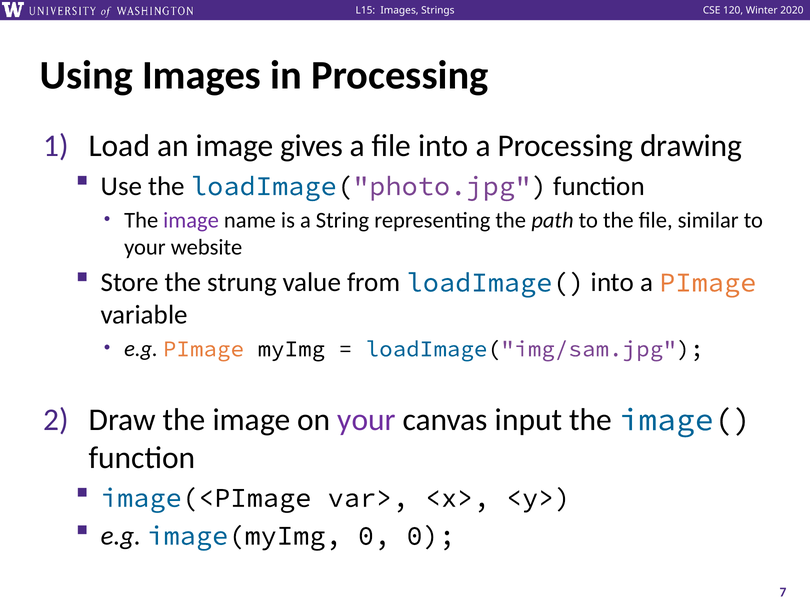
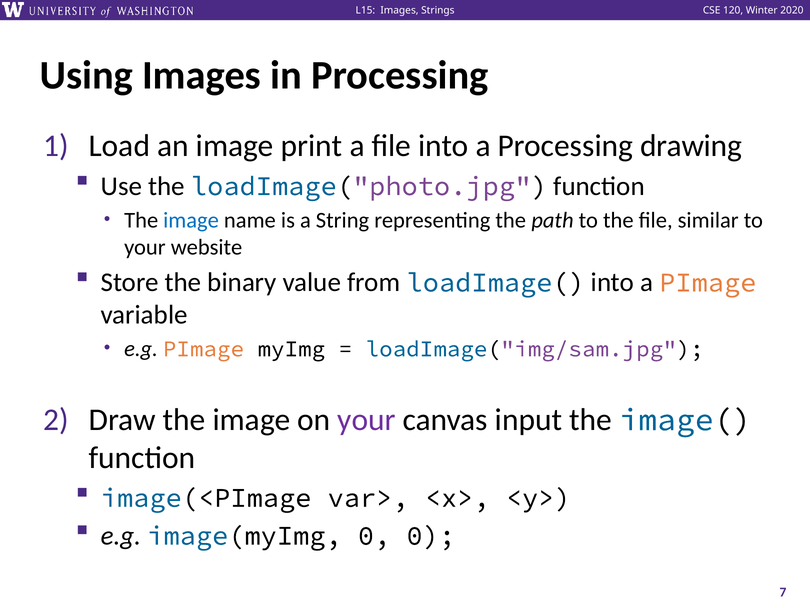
gives: gives -> print (311, 146)
image colour: purple -> blue (191, 220)
strung: strung -> binary (242, 282)
